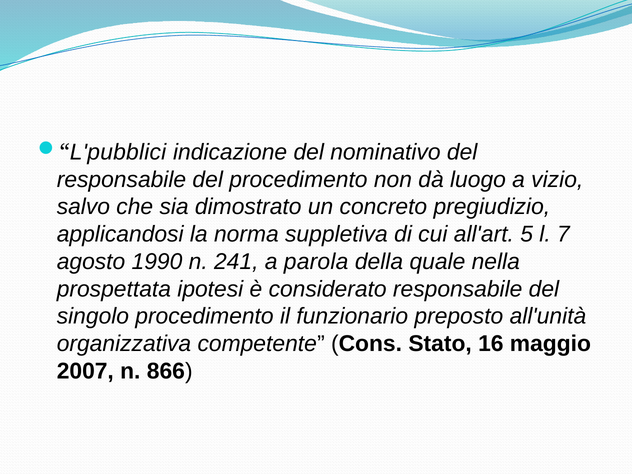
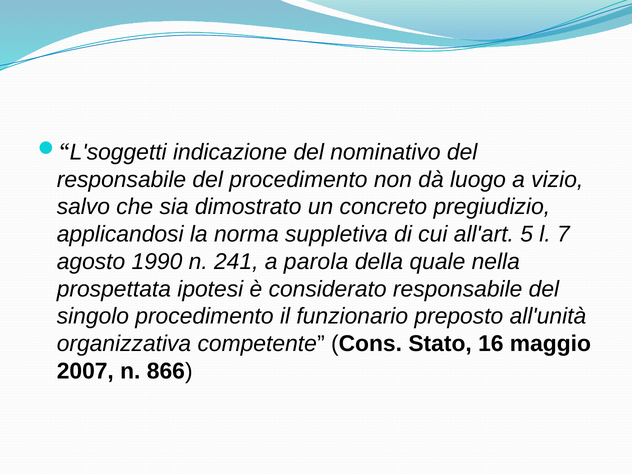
L'pubblici: L'pubblici -> L'soggetti (118, 152)
